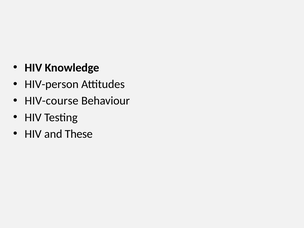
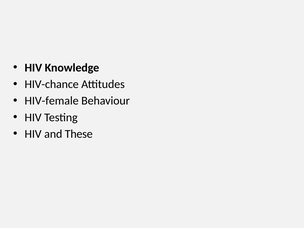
HIV-person: HIV-person -> HIV-chance (52, 84)
HIV-course: HIV-course -> HIV-female (52, 101)
